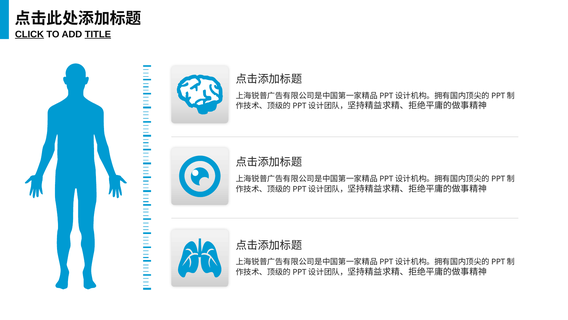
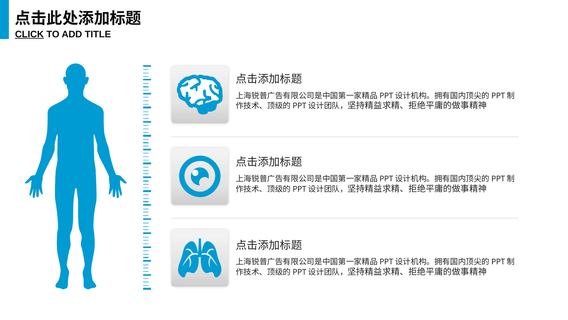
TITLE underline: present -> none (98, 34)
